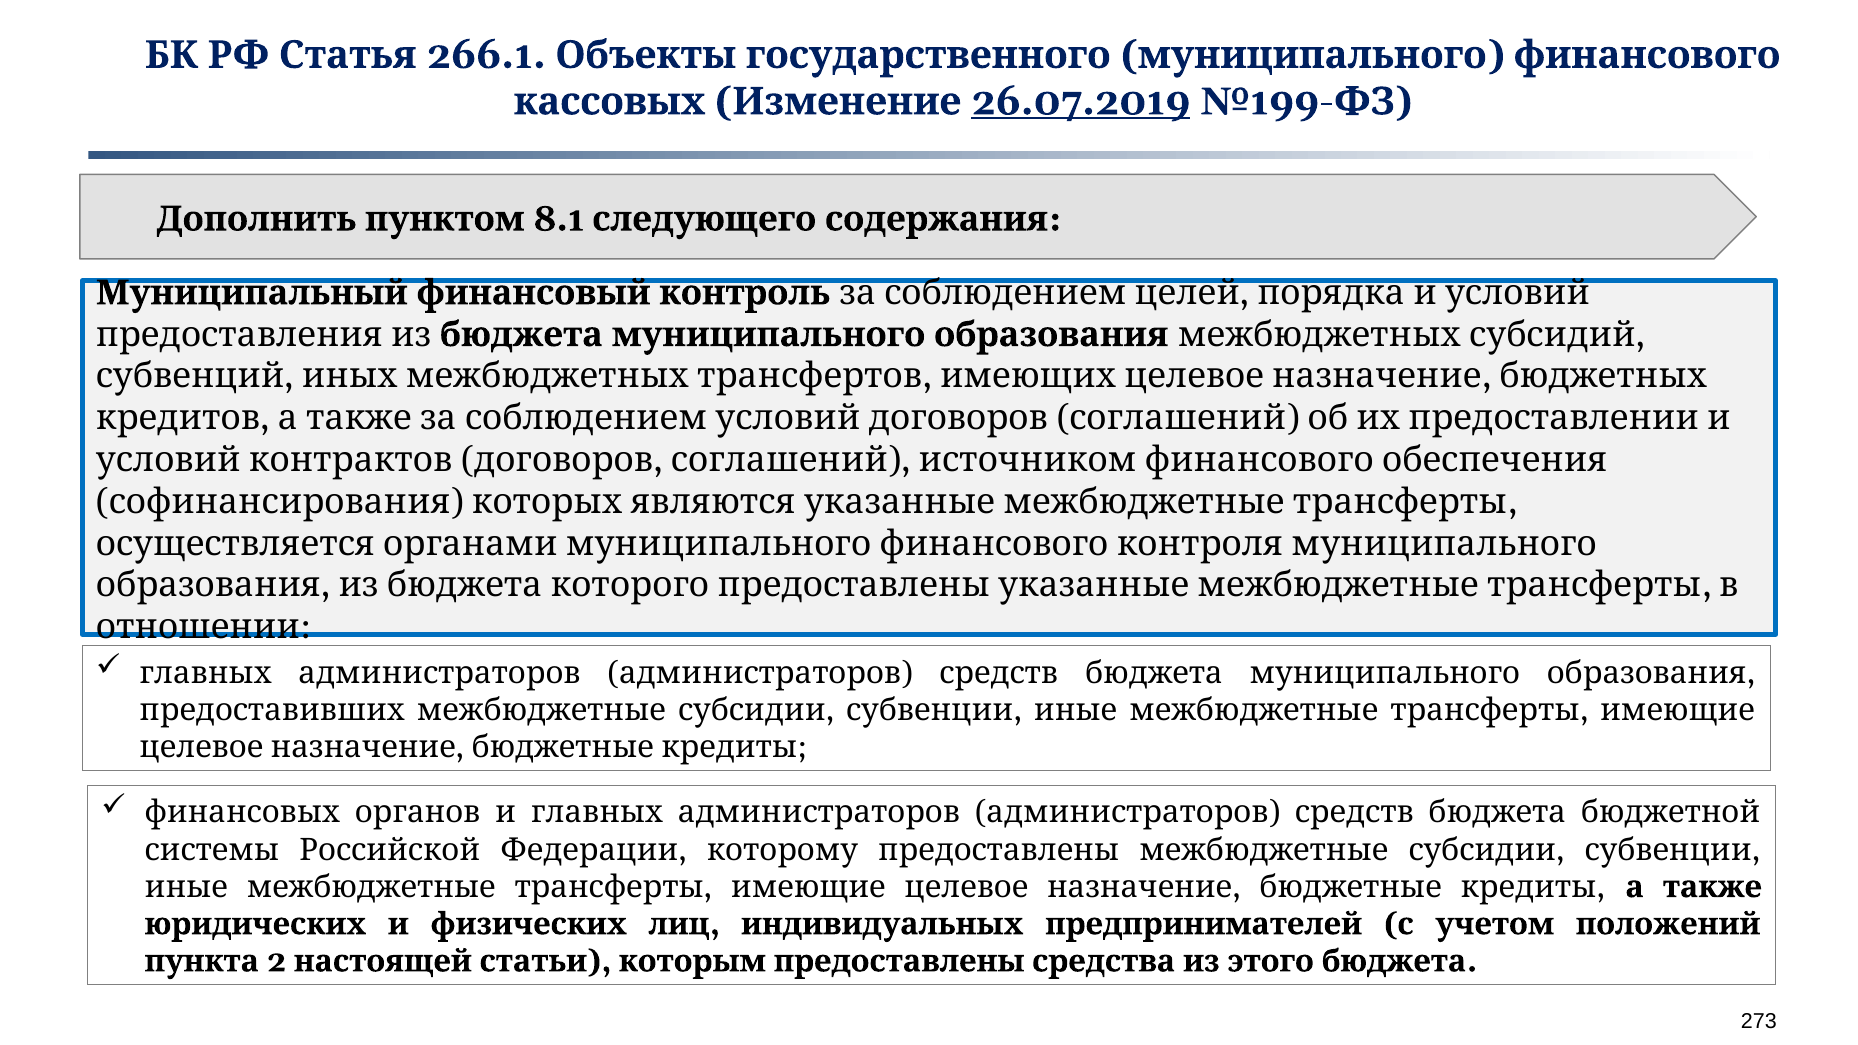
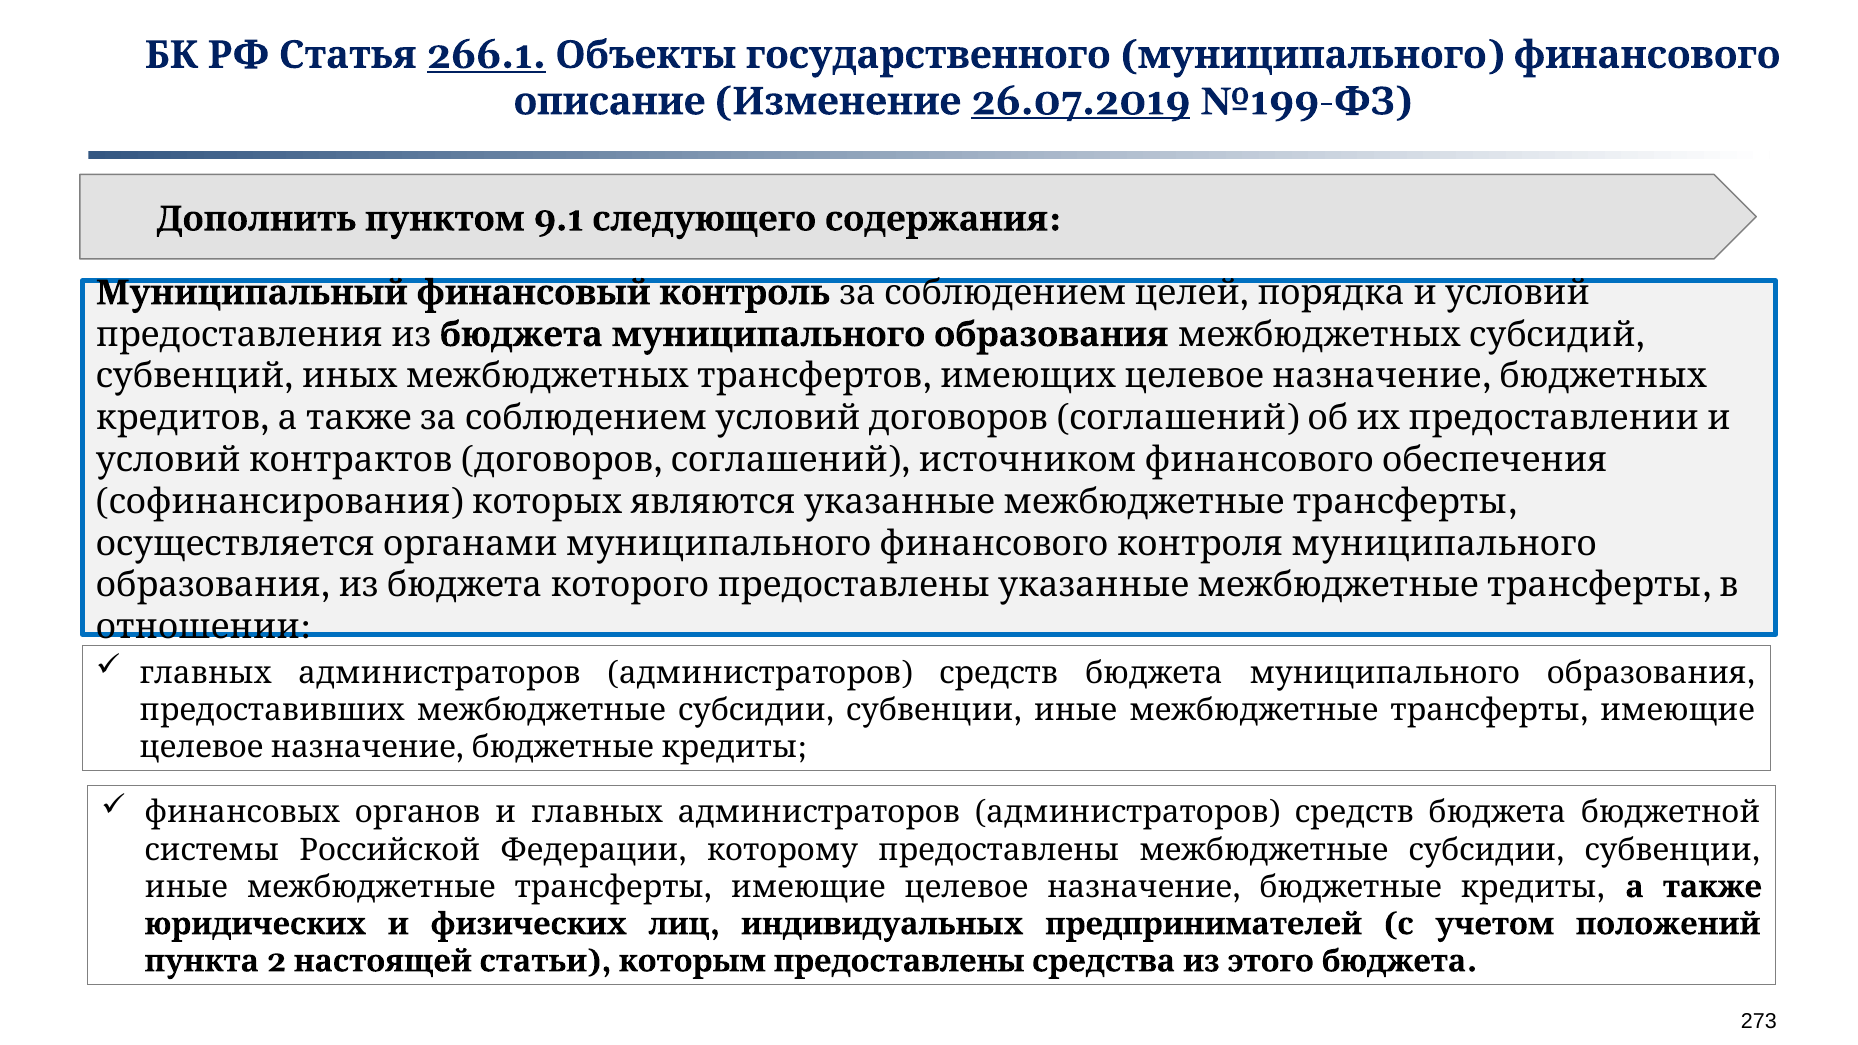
266.1 underline: none -> present (486, 55)
кассовых: кассовых -> описание (610, 102)
8.1: 8.1 -> 9.1 (559, 219)
